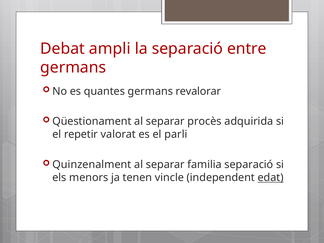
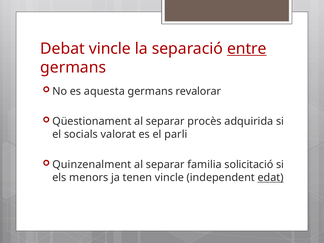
Debat ampli: ampli -> vincle (110, 49)
entre underline: none -> present (247, 49)
quantes: quantes -> aquesta (104, 91)
repetir: repetir -> socials (81, 134)
familia separació: separació -> solicitació (249, 165)
